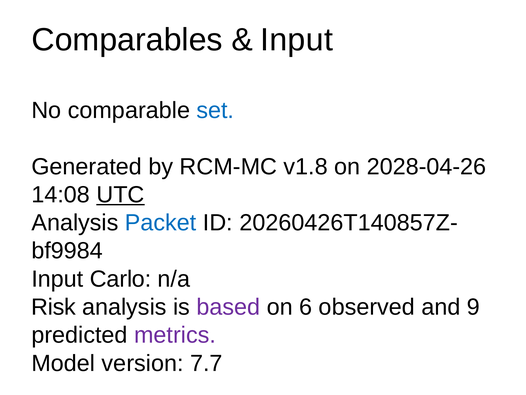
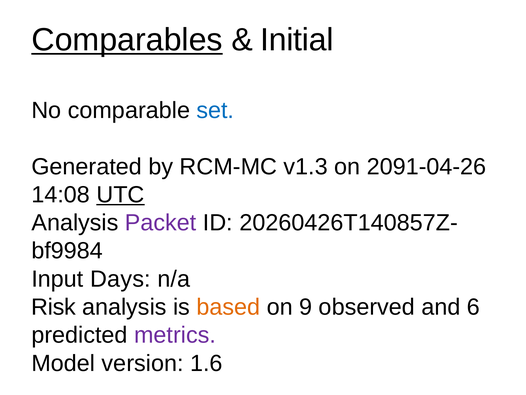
Comparables underline: none -> present (127, 40)
Input: Input -> Initial (297, 40)
v1.8: v1.8 -> v1.3 (306, 166)
2028-04-26: 2028-04-26 -> 2091-04-26 (427, 166)
Packet colour: blue -> purple (161, 223)
Carlo: Carlo -> Days (120, 279)
based colour: purple -> orange (228, 307)
6: 6 -> 9 (306, 307)
9: 9 -> 6 (473, 307)
7.7: 7.7 -> 1.6 (206, 363)
